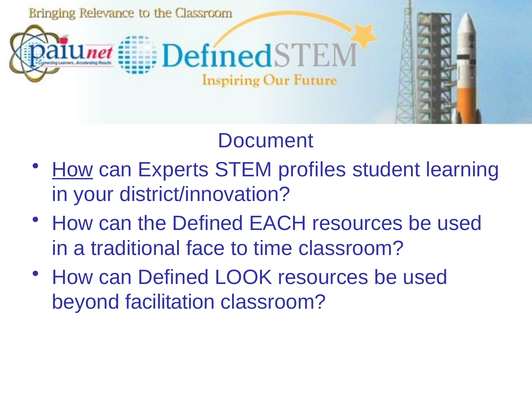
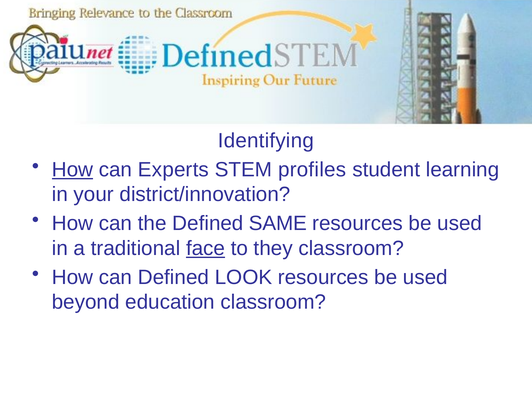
Document: Document -> Identifying (266, 141)
EACH: EACH -> SAME (278, 223)
face underline: none -> present (206, 248)
time: time -> they (273, 248)
facilitation: facilitation -> education (170, 302)
